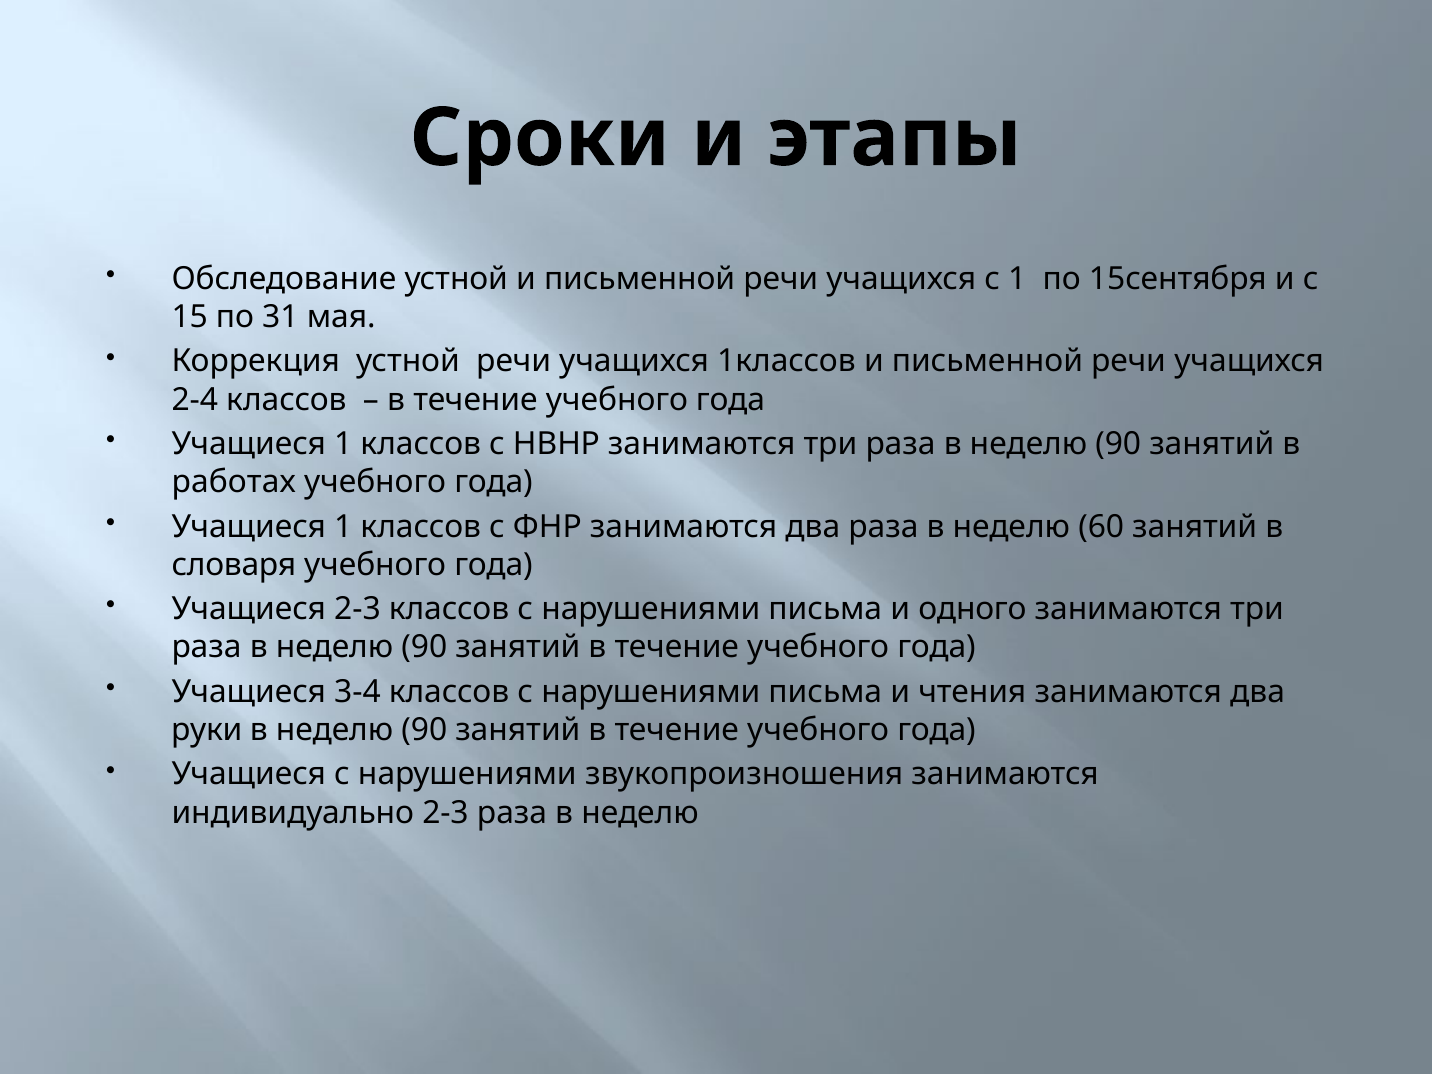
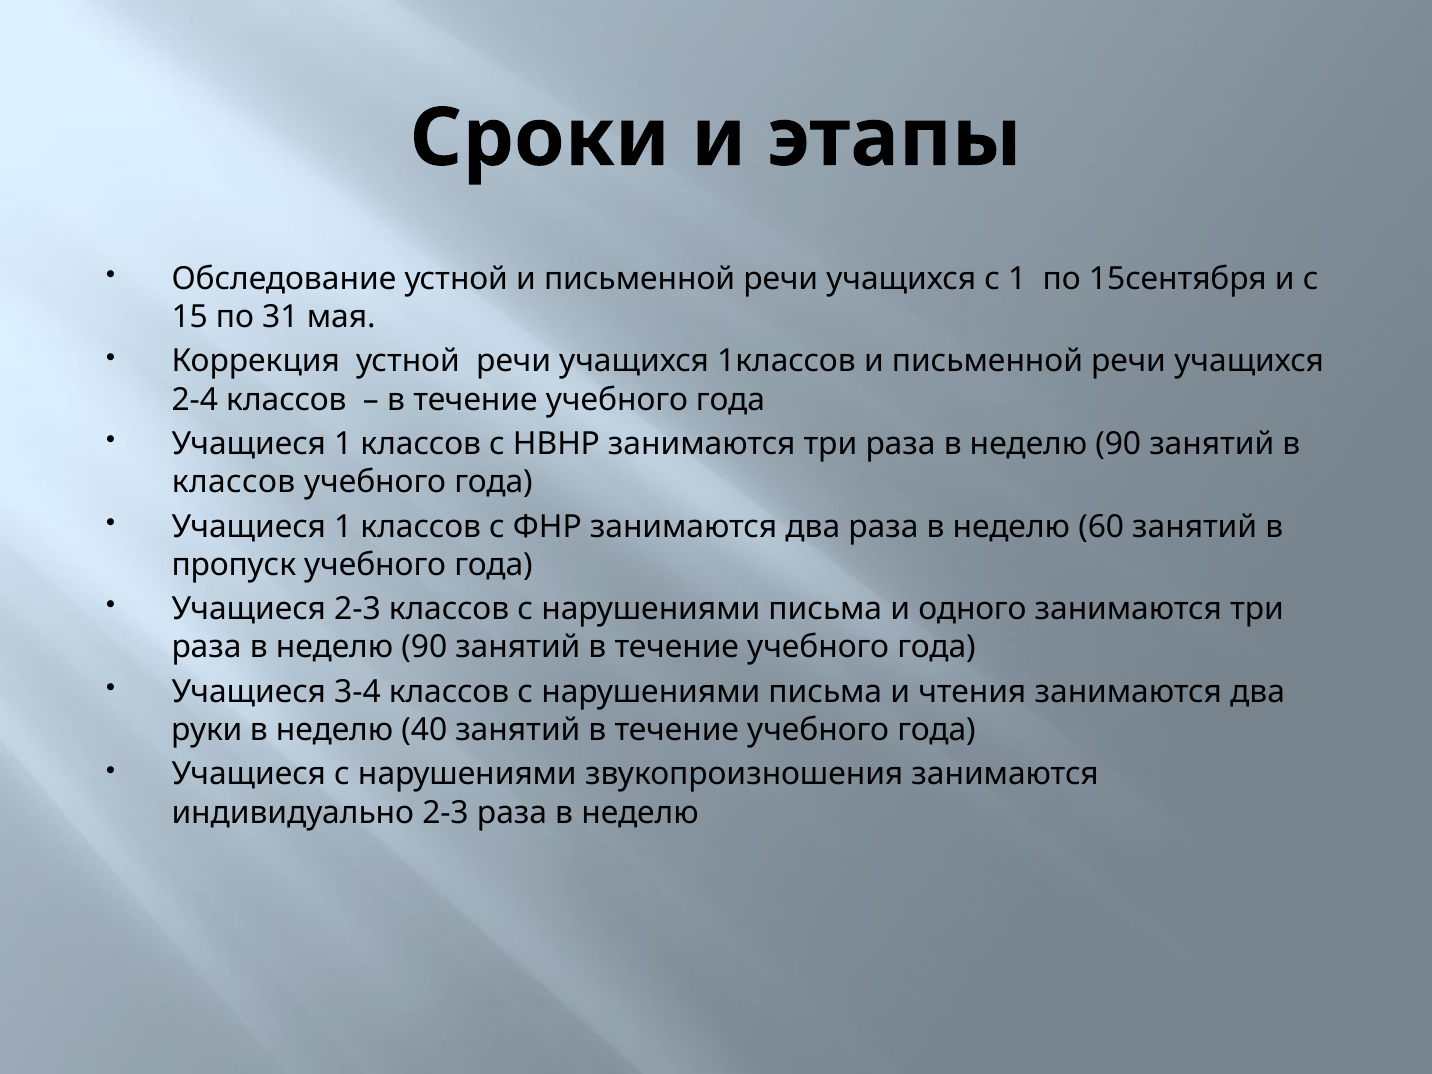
работах: работах -> классов (234, 482)
словаря: словаря -> пропуск (234, 565)
90: 90 -> 40 (424, 730)
